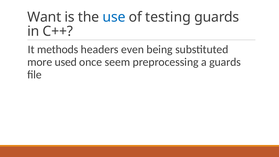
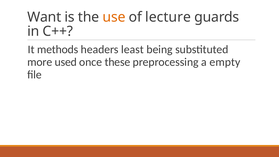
use colour: blue -> orange (114, 17)
testing: testing -> lecture (168, 17)
even: even -> least (132, 49)
seem: seem -> these (117, 62)
a guards: guards -> empty (225, 62)
